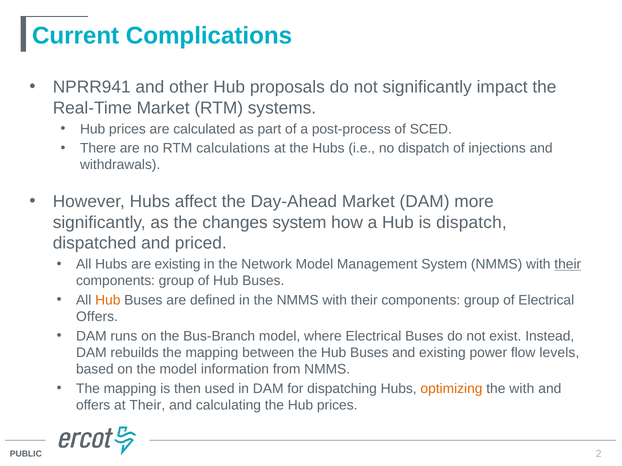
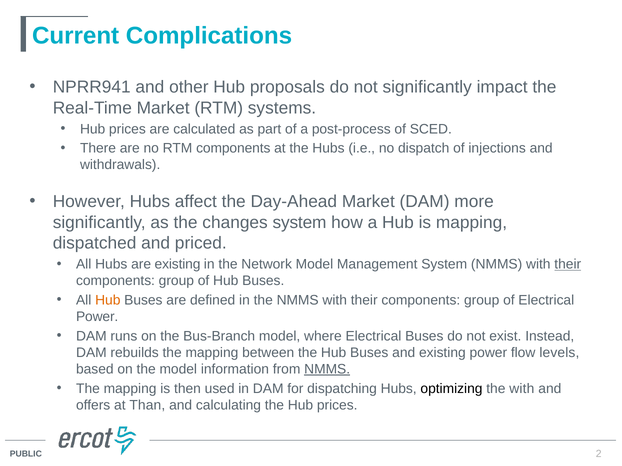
RTM calculations: calculations -> components (233, 148)
is dispatch: dispatch -> mapping (472, 223)
Offers: Offers -> Power (97, 317)
NMMS underline: none -> present (327, 370)
optimizing colour: orange -> black (451, 389)
at Their: Their -> Than (147, 406)
